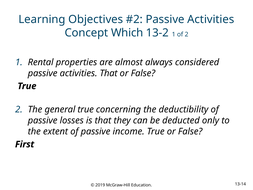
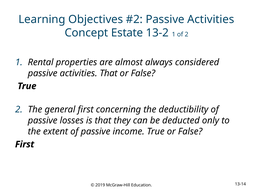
Which: Which -> Estate (127, 33)
general true: true -> first (86, 109)
